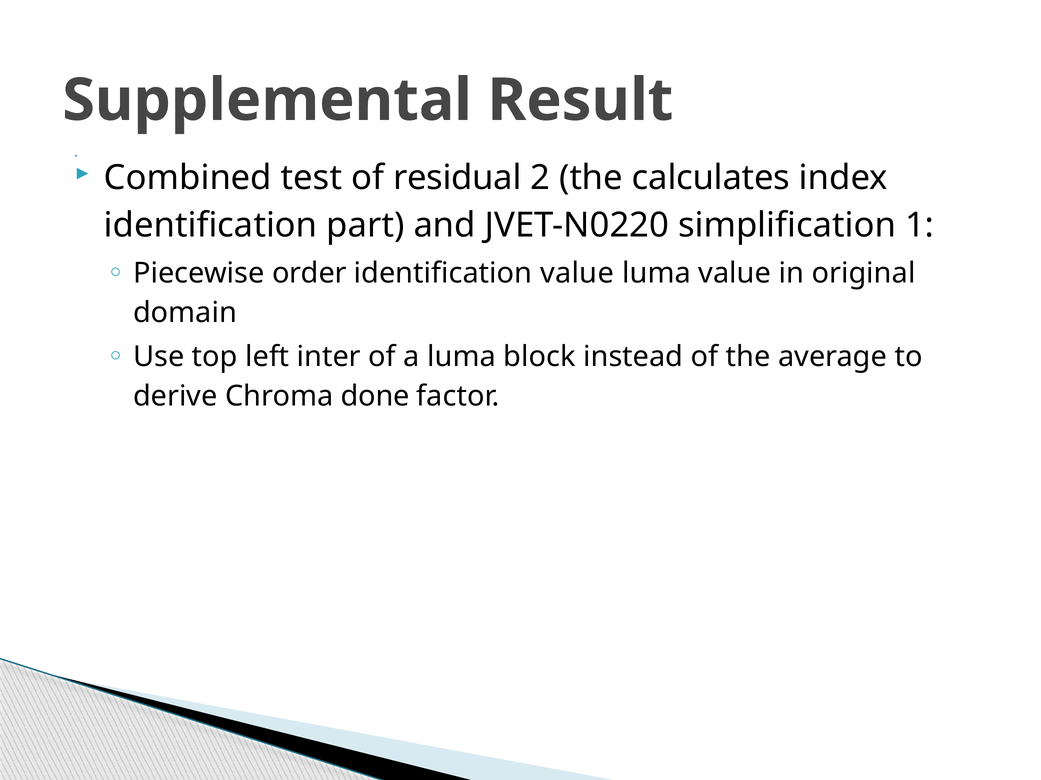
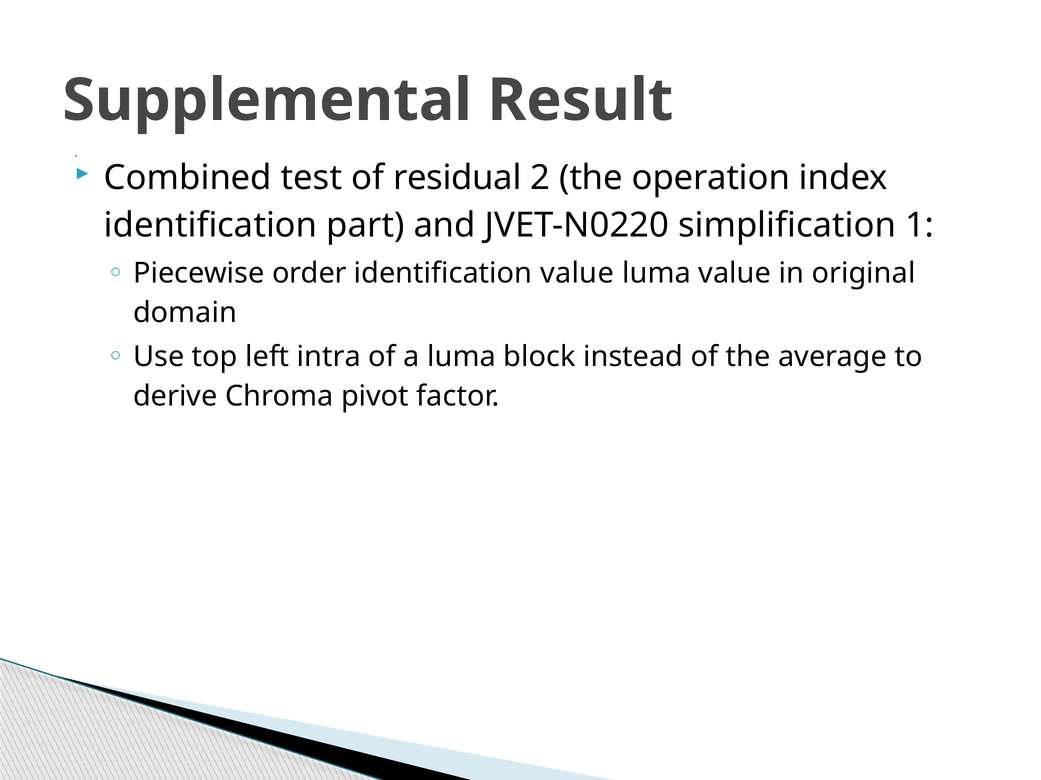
calculates: calculates -> operation (711, 178)
inter: inter -> intra (329, 357)
done: done -> pivot (375, 397)
